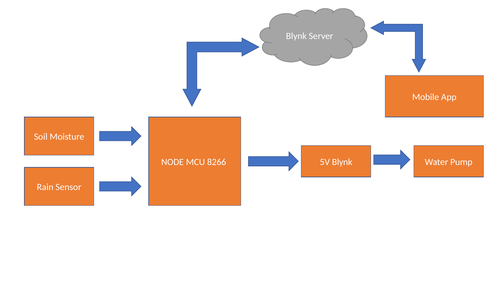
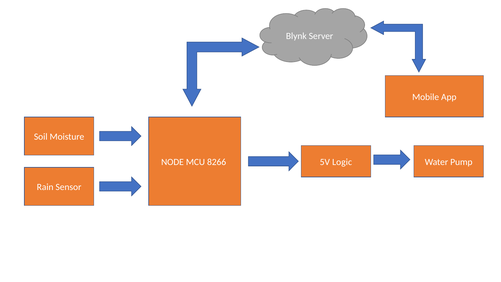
5V Blynk: Blynk -> Logic (342, 162)
